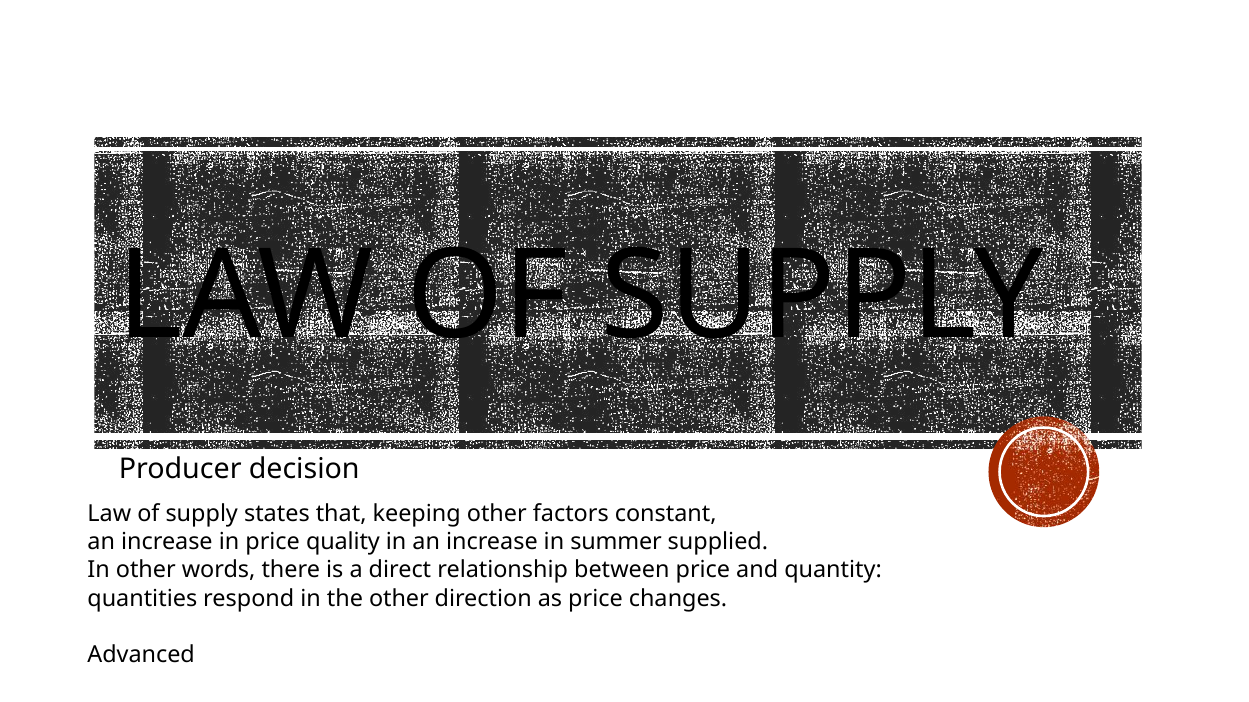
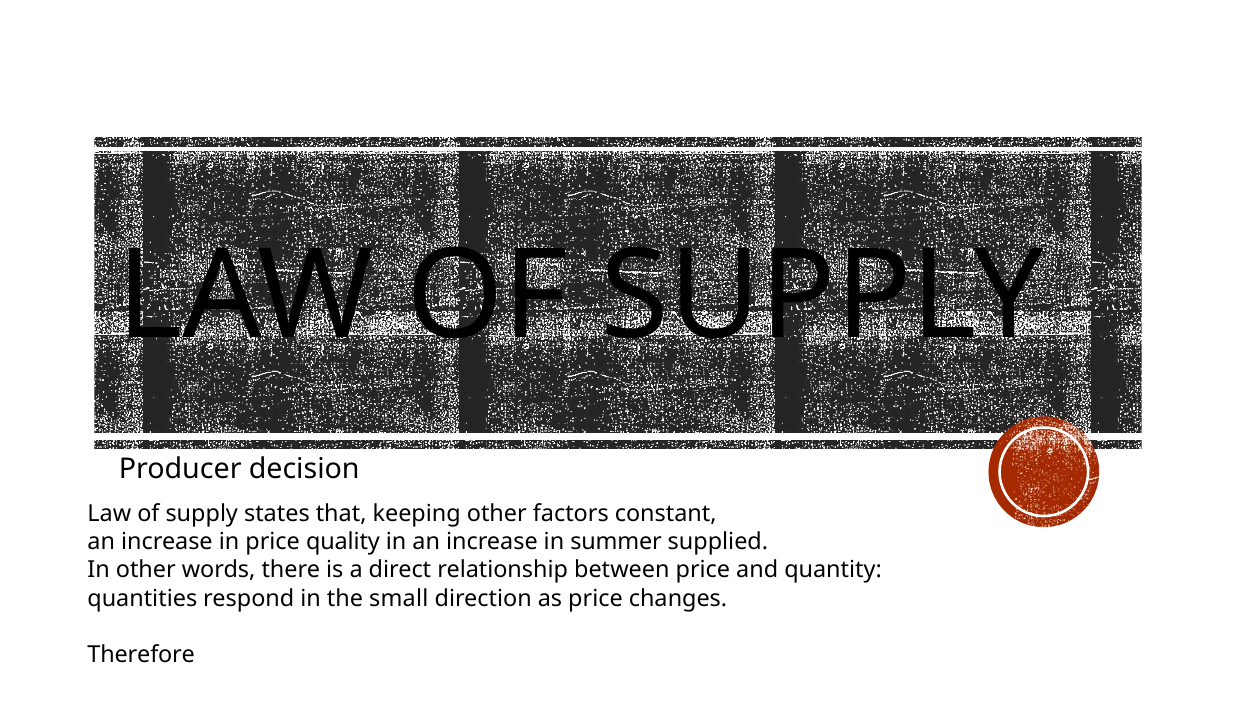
the other: other -> small (399, 599)
Advanced: Advanced -> Therefore (141, 655)
